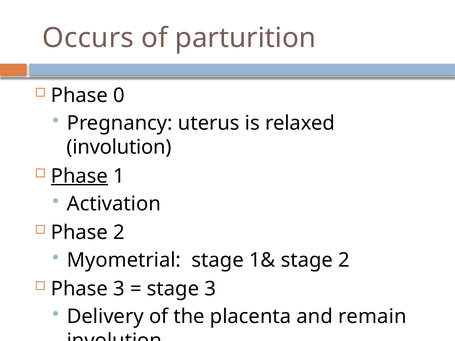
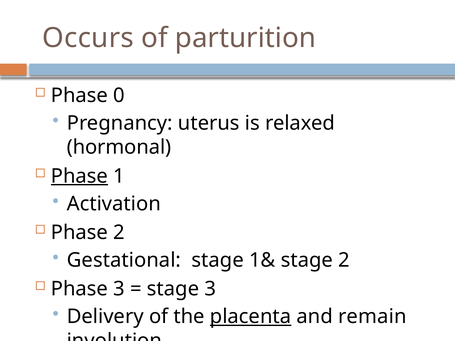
involution: involution -> hormonal (119, 147)
Myometrial: Myometrial -> Gestational (124, 260)
placenta underline: none -> present (251, 317)
